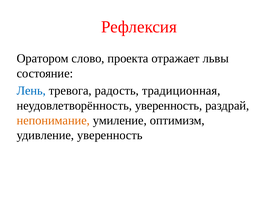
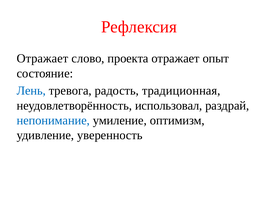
Оратором: Оратором -> Отражает (43, 58)
львы: львы -> опыт (216, 58)
неудовлетворённость уверенность: уверенность -> использовал (169, 105)
непонимание colour: orange -> blue (53, 120)
